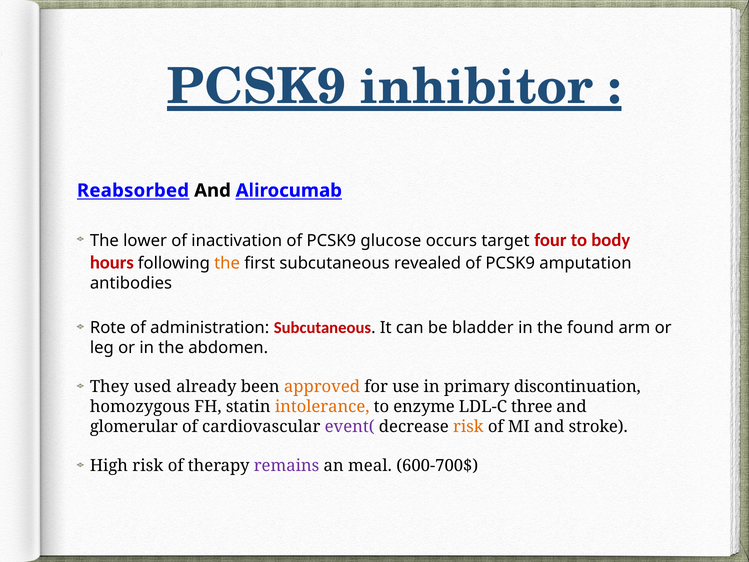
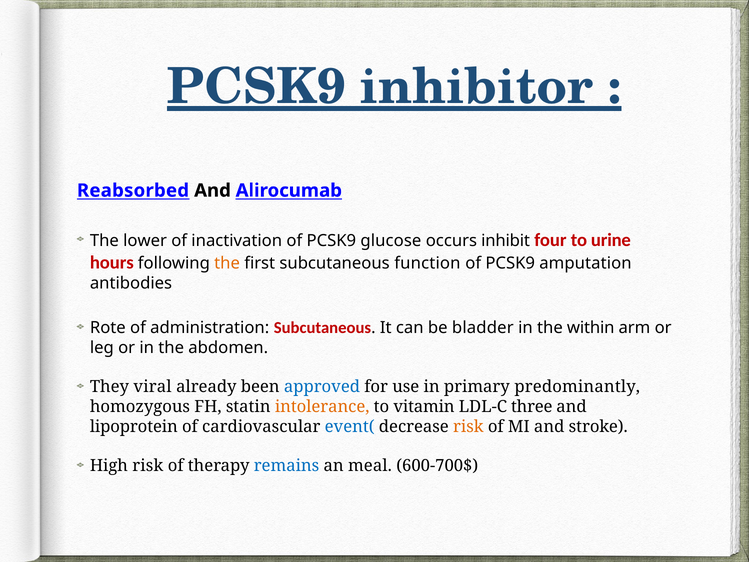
target: target -> inhibit (506, 241)
body: body -> urine (611, 240)
revealed: revealed -> function (427, 263)
found: found -> within (591, 328)
used: used -> viral (153, 387)
approved colour: orange -> blue (322, 387)
discontinuation: discontinuation -> predominantly (577, 387)
enzyme: enzyme -> vitamin (424, 407)
glomerular: glomerular -> lipoprotein (134, 427)
event( colour: purple -> blue (350, 427)
remains colour: purple -> blue (286, 466)
